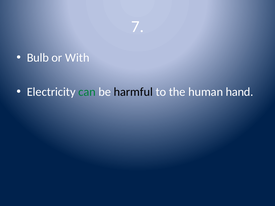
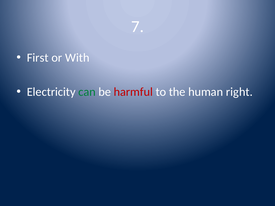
Bulb: Bulb -> First (38, 58)
harmful colour: black -> red (133, 92)
hand: hand -> right (239, 92)
